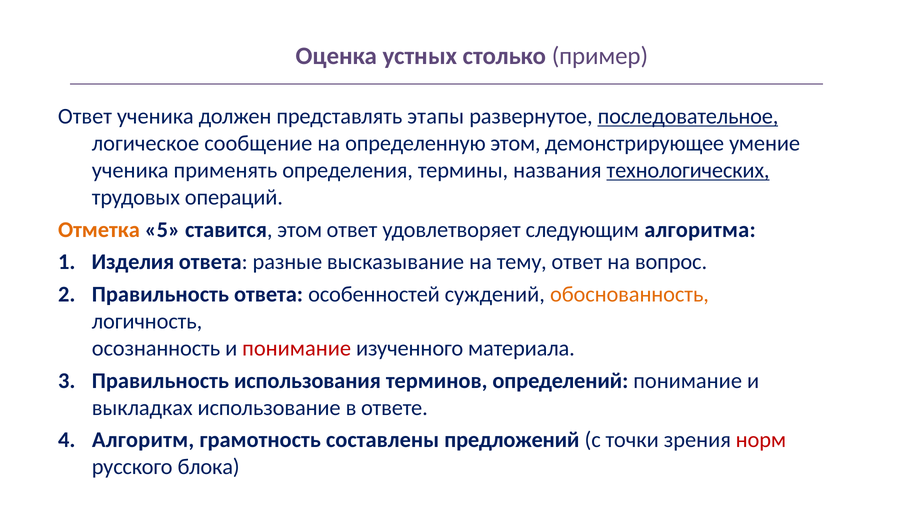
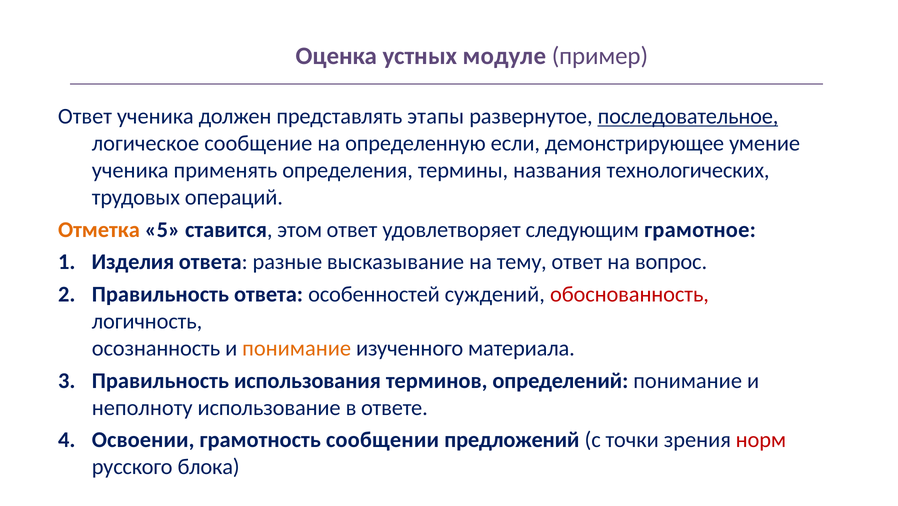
столько: столько -> модуле (505, 56)
определенную этом: этом -> если (515, 143)
технологических underline: present -> none (688, 170)
алгоритма: алгоритма -> грамотное (700, 230)
обоснованность colour: orange -> red (629, 294)
понимание colour: red -> orange (297, 348)
выкладках: выкладках -> неполноту (142, 407)
Алгоритм: Алгоритм -> Освоении (143, 440)
составлены: составлены -> сообщении (382, 440)
